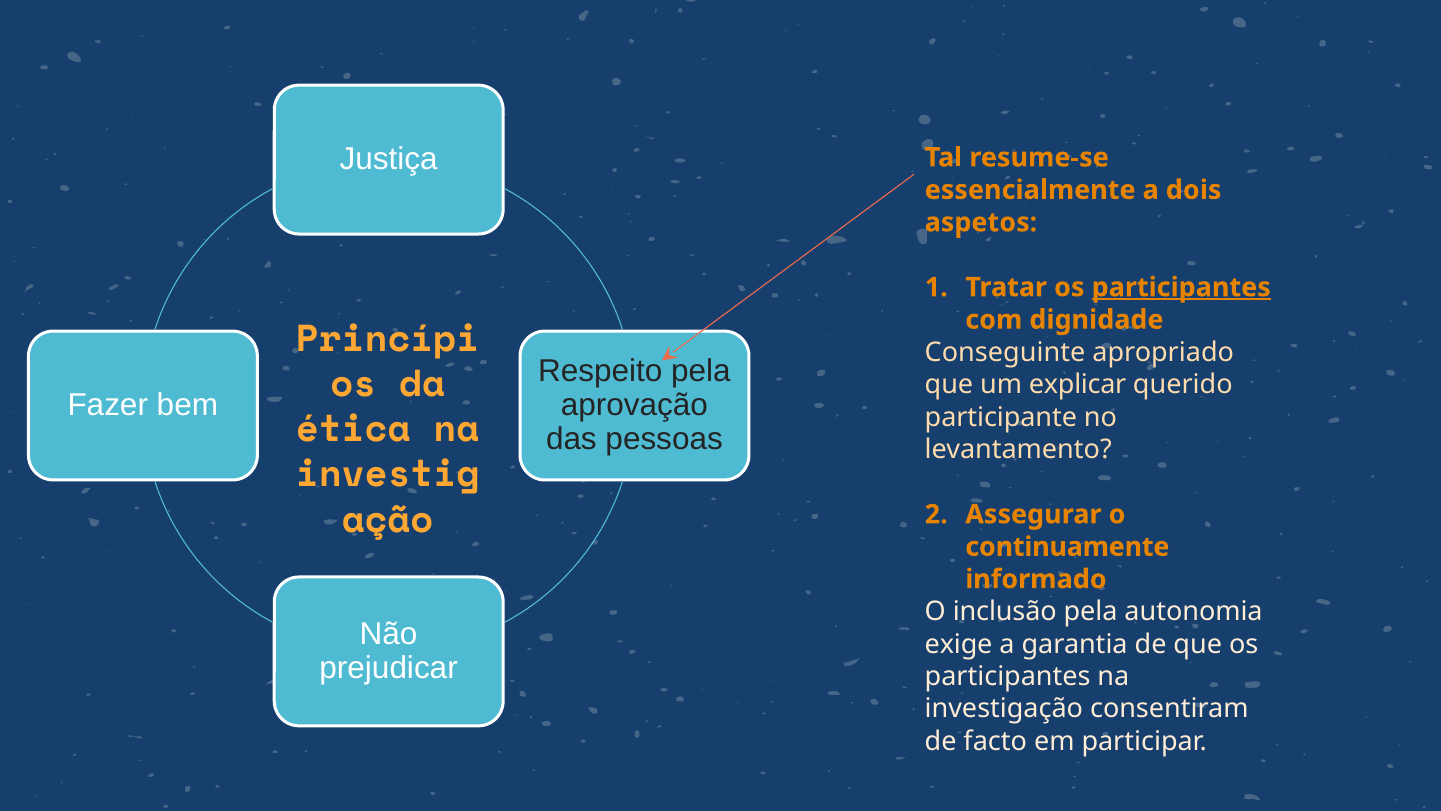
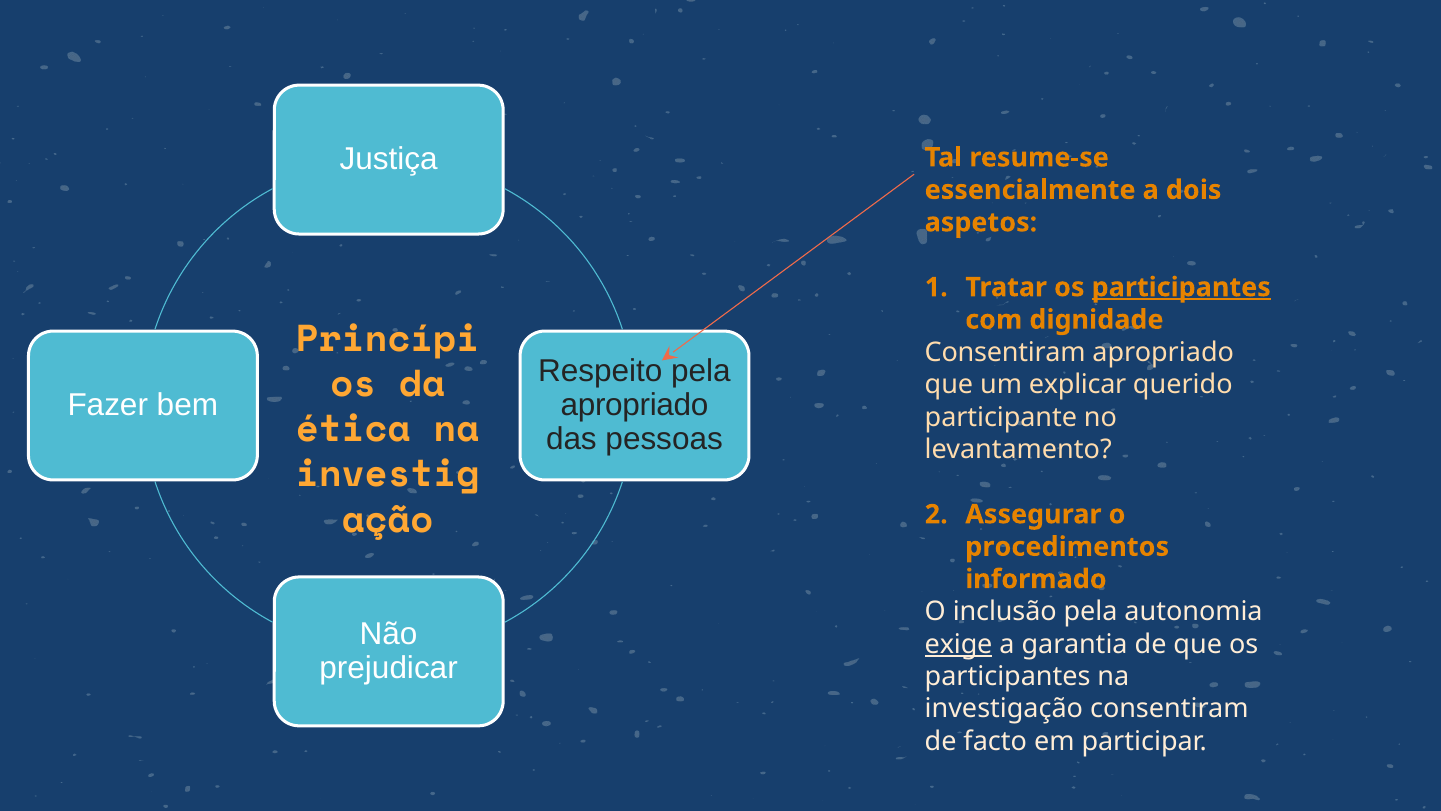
Conseguinte: Conseguinte -> Consentiram (1005, 352)
aprovação: aprovação -> apropriado (635, 405)
continuamente: continuamente -> procedimentos (1067, 547)
exige underline: none -> present (959, 644)
